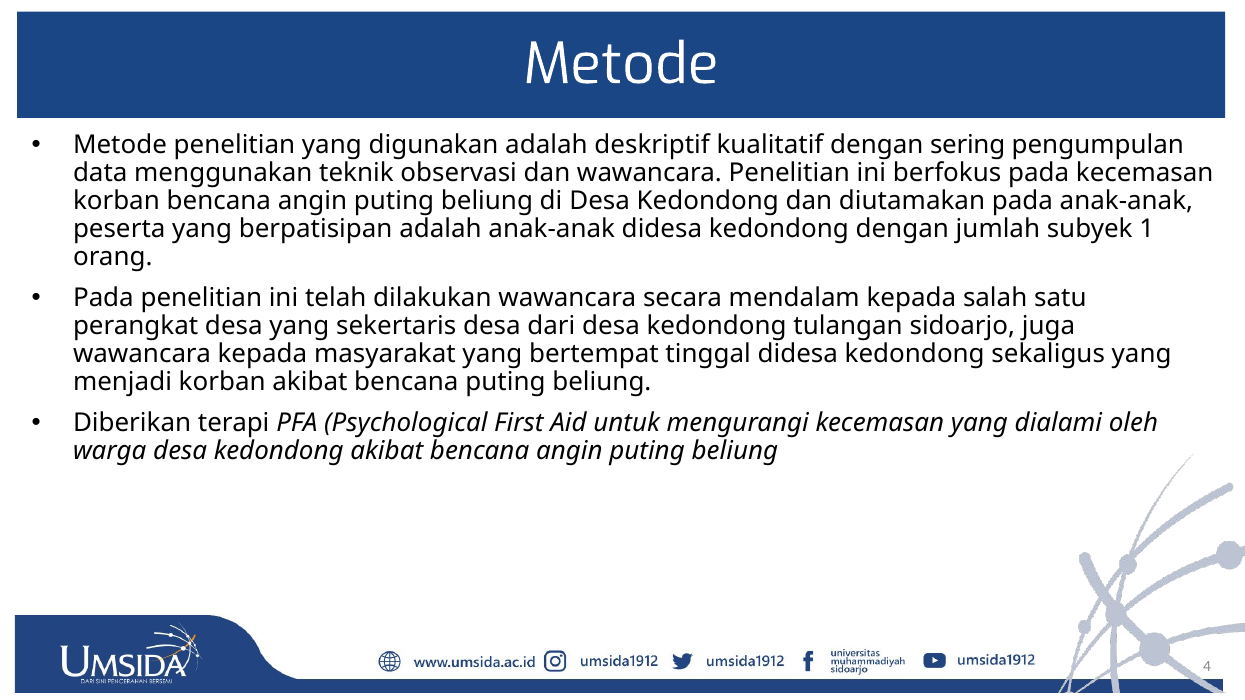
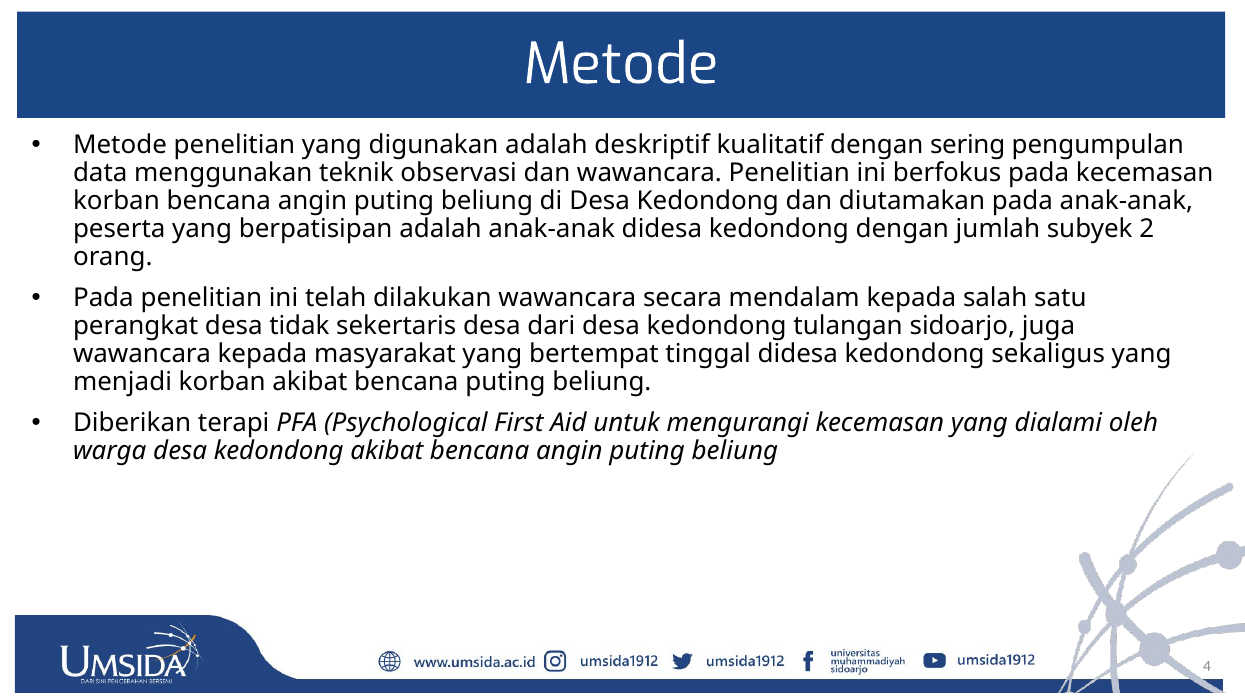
1: 1 -> 2 (1147, 229)
desa yang: yang -> tidak (299, 326)
